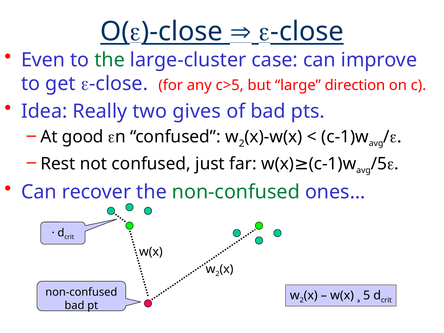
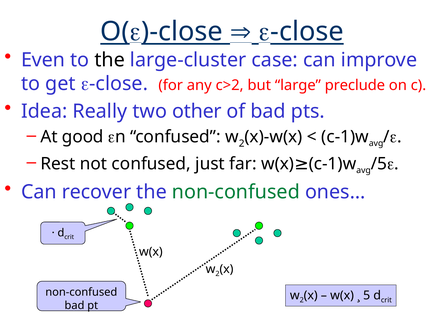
the colour: green -> black (110, 60)
c>5: c>5 -> c>2 (230, 85)
direction: direction -> preclude (355, 85)
gives: gives -> other (197, 111)
